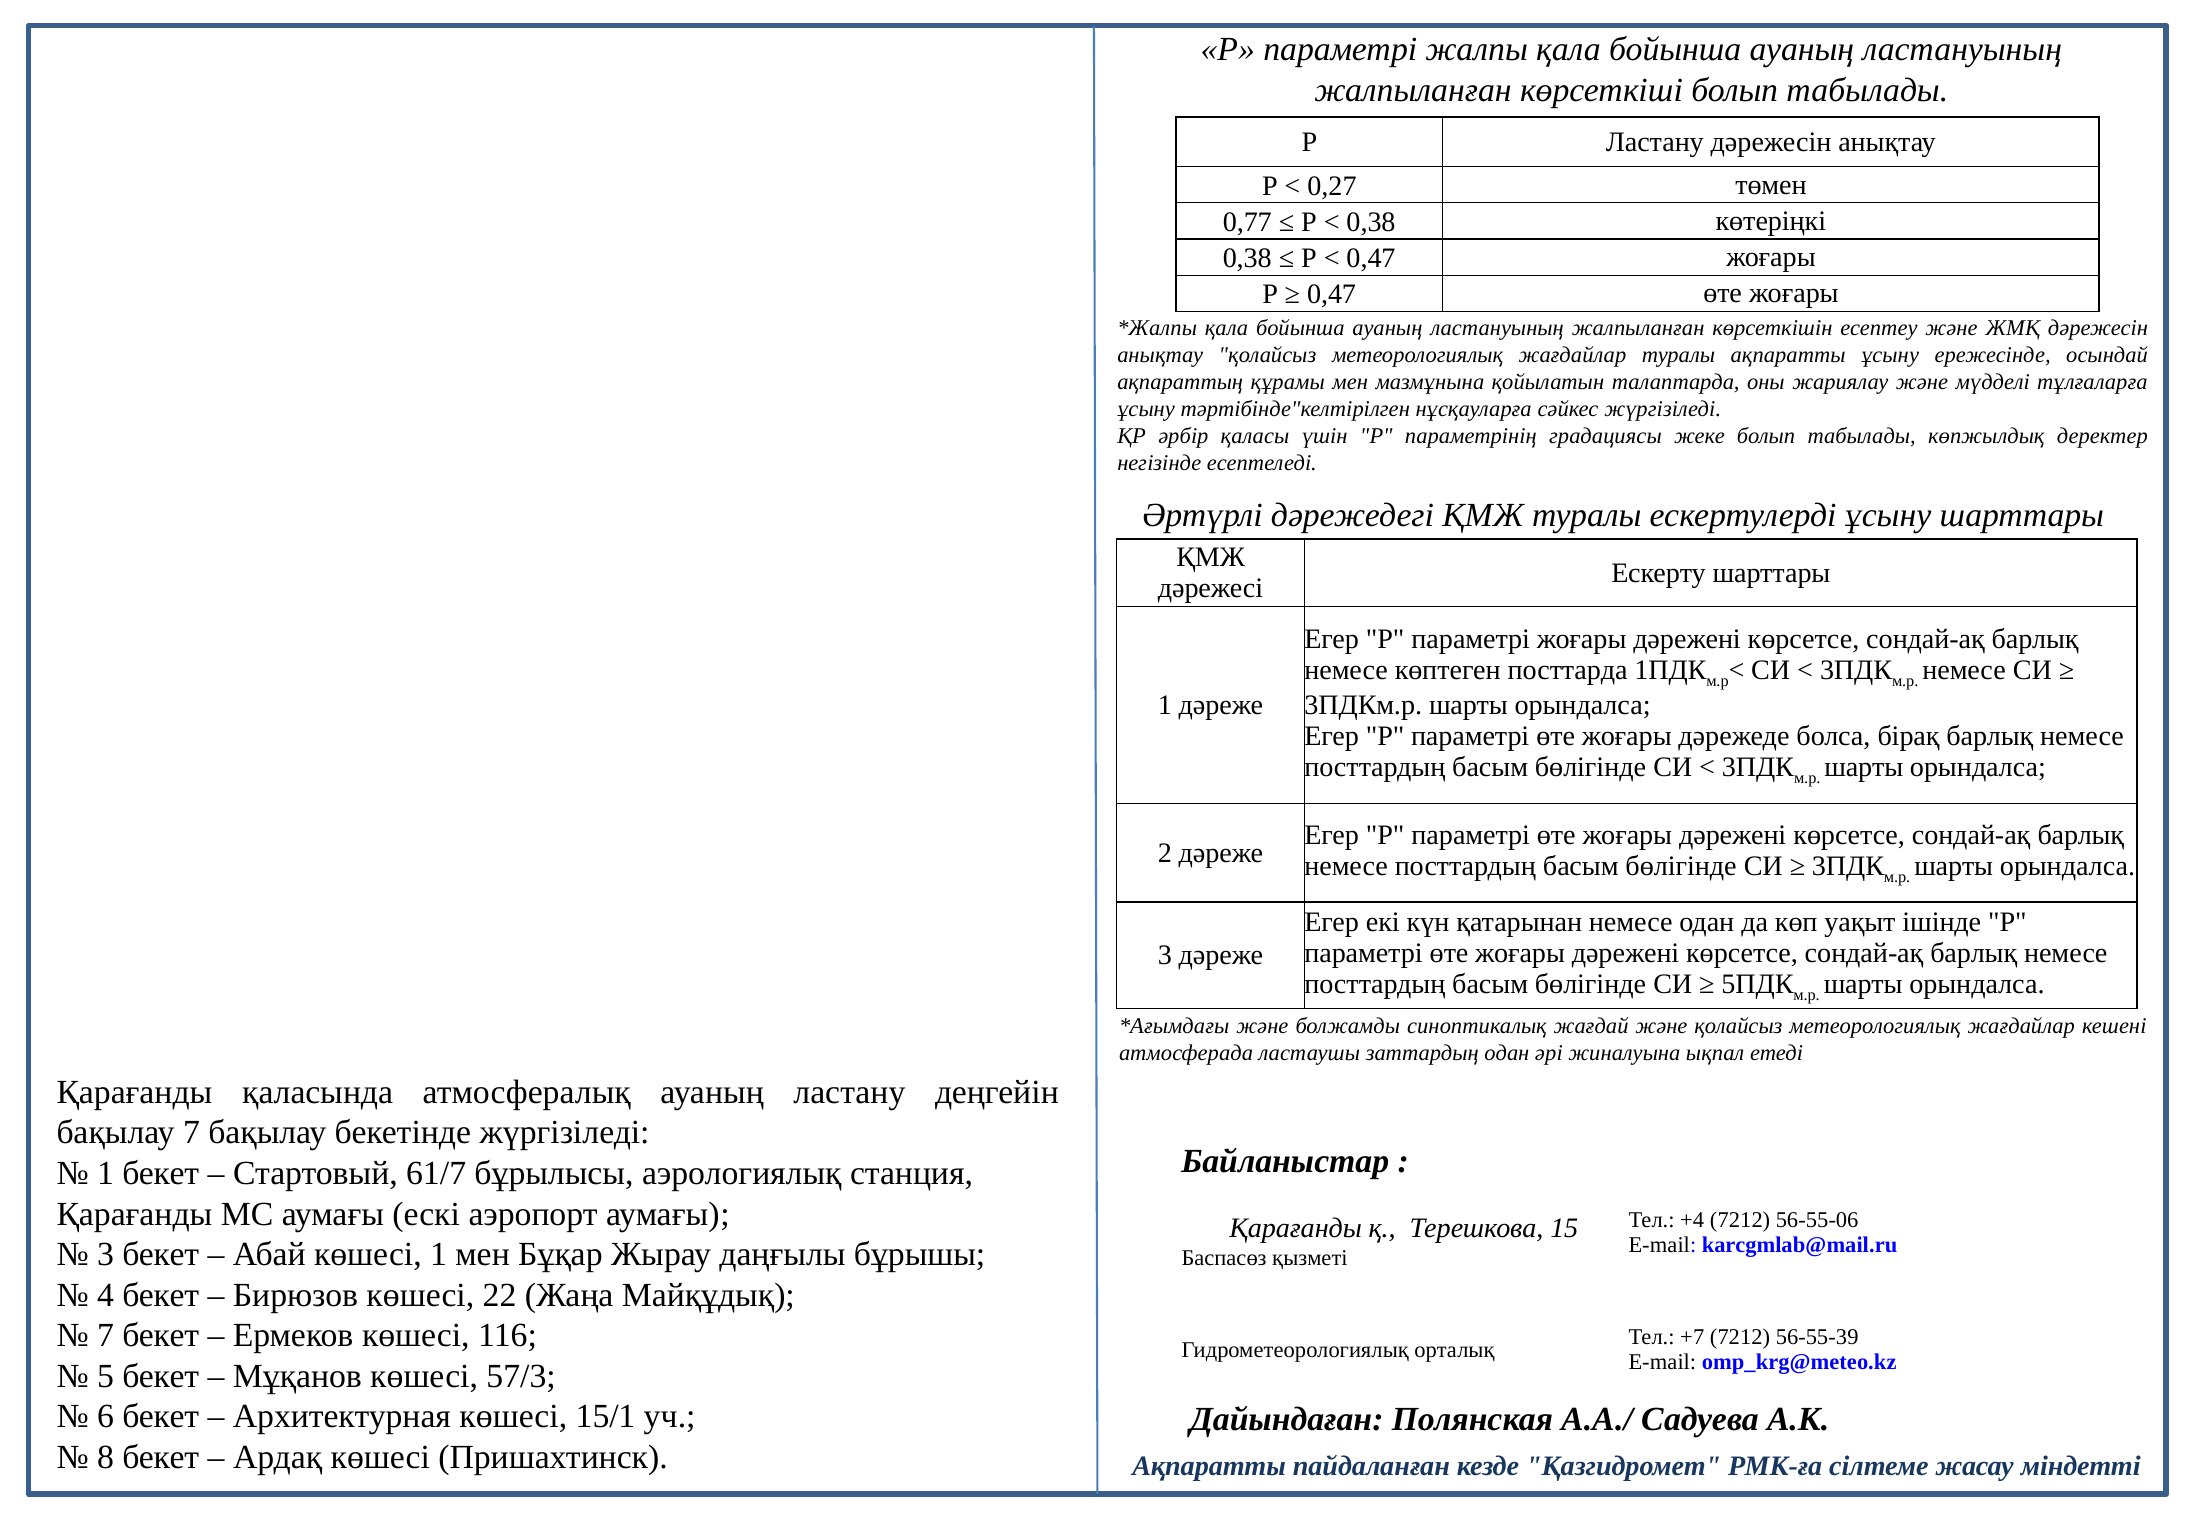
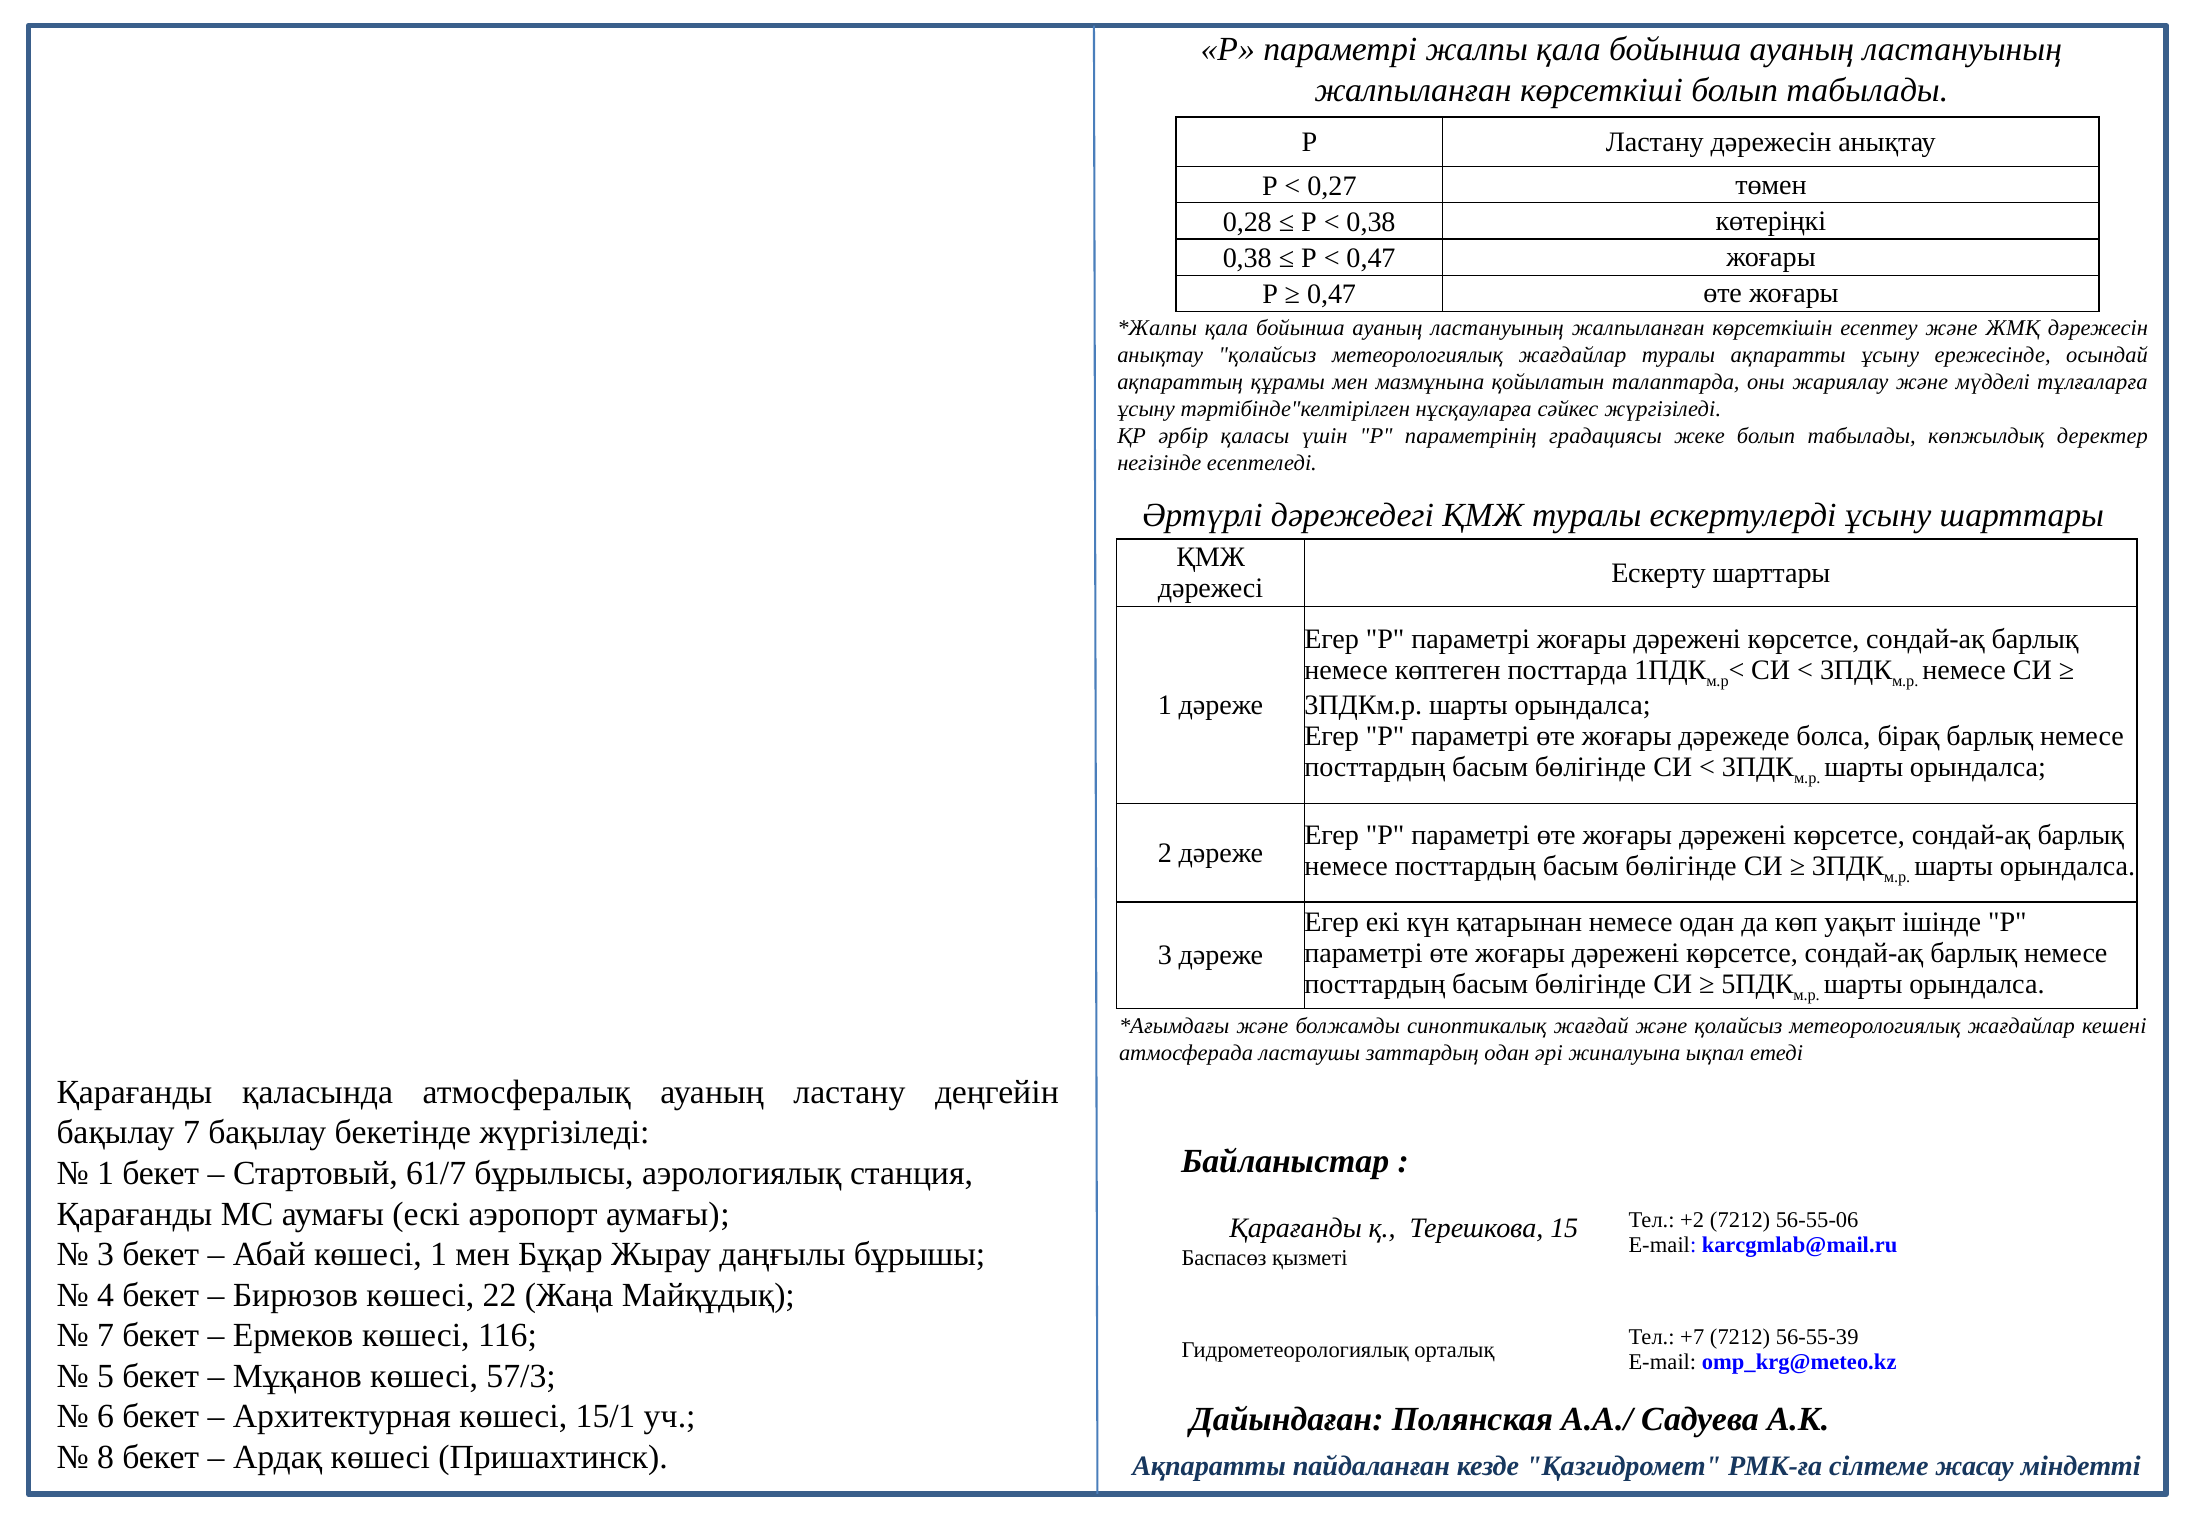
0,77: 0,77 -> 0,28 (1247, 222)
+4: +4 -> +2 (1692, 1220)
